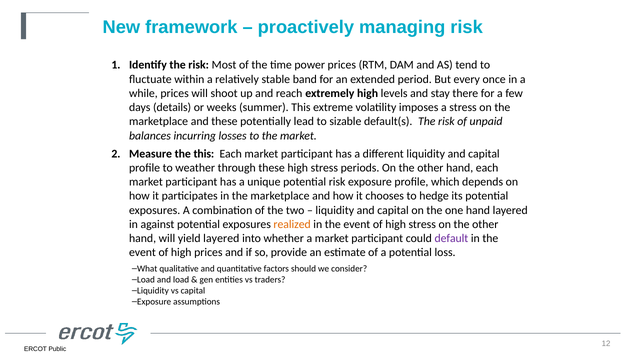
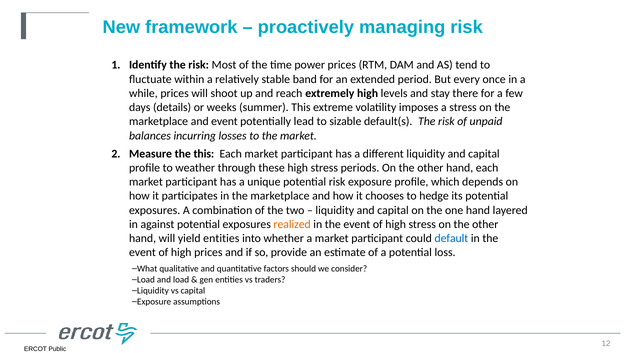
and these: these -> event (224, 121)
yield layered: layered -> entities (221, 238)
default colour: purple -> blue (451, 238)
